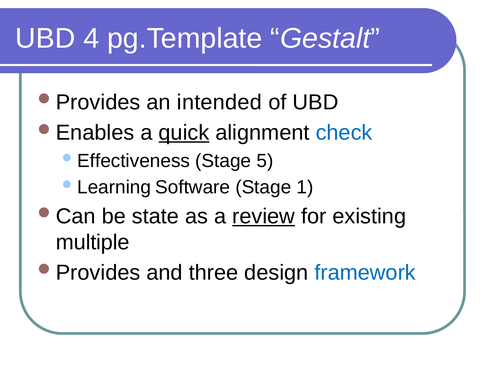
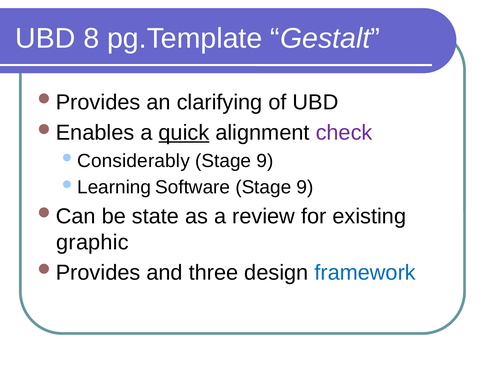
4: 4 -> 8 (91, 39)
intended: intended -> clarifying (220, 103)
check colour: blue -> purple (344, 133)
Effectiveness: Effectiveness -> Considerably (134, 161)
5: 5 -> 9 (265, 161)
1: 1 -> 9 (305, 188)
review underline: present -> none (264, 217)
multiple: multiple -> graphic (93, 243)
